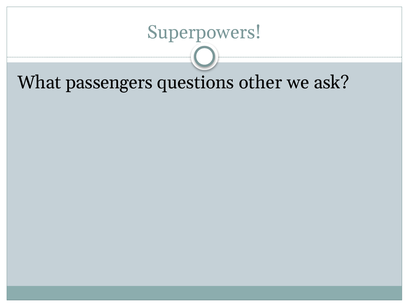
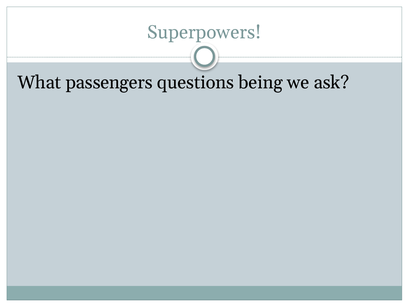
other: other -> being (261, 82)
